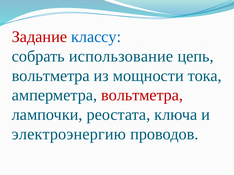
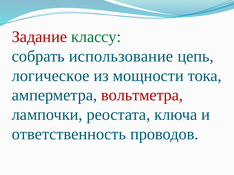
классу colour: blue -> green (96, 37)
вольтметра: вольтметра -> логическое (51, 76)
электроэнергию: электроэнергию -> ответственность (69, 134)
